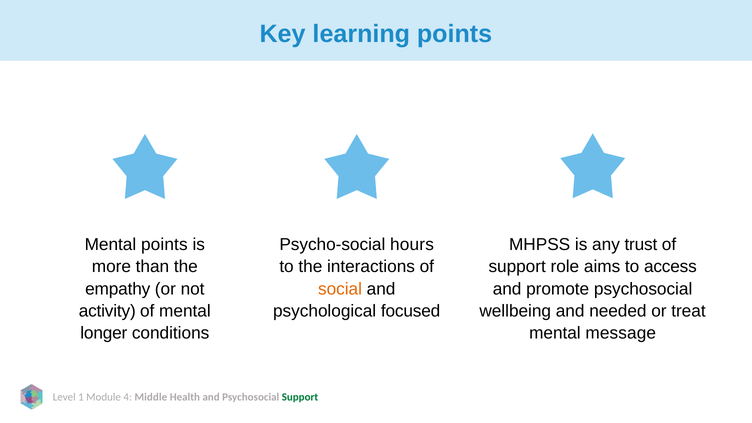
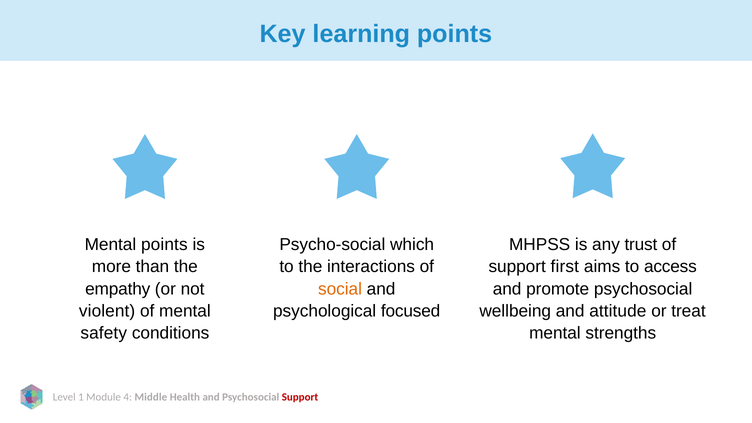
hours: hours -> which (412, 245)
role: role -> first (565, 267)
needed: needed -> attitude (618, 311)
activity: activity -> violent (107, 311)
longer: longer -> safety (104, 333)
message: message -> strengths (621, 333)
Support colour: green -> red (300, 397)
